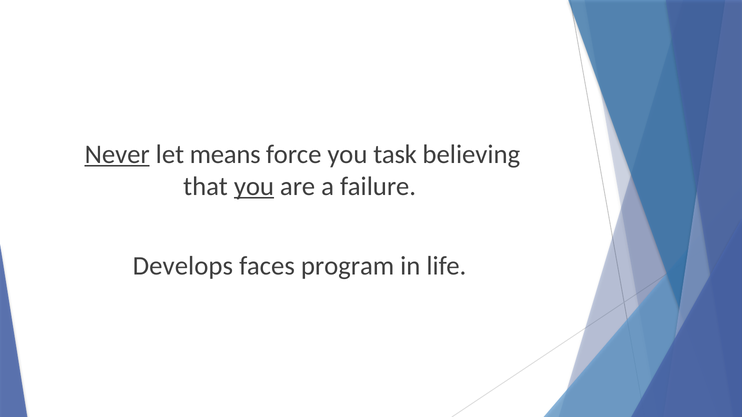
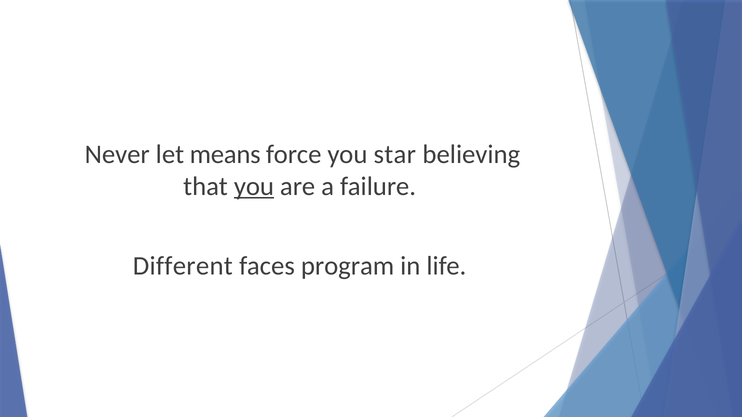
Never underline: present -> none (117, 154)
task: task -> star (395, 154)
Develops: Develops -> Different (183, 266)
